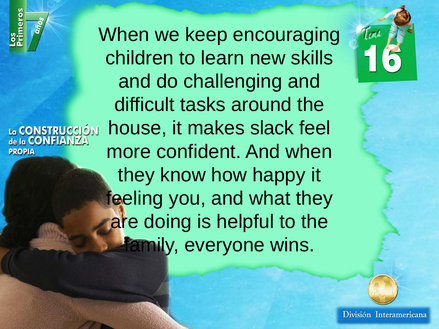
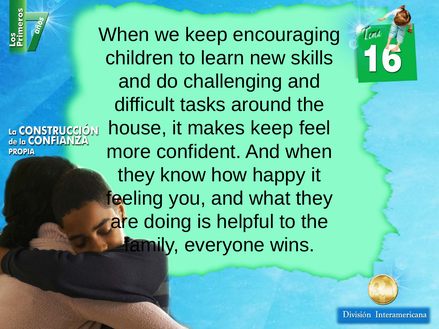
makes slack: slack -> keep (272, 128)
